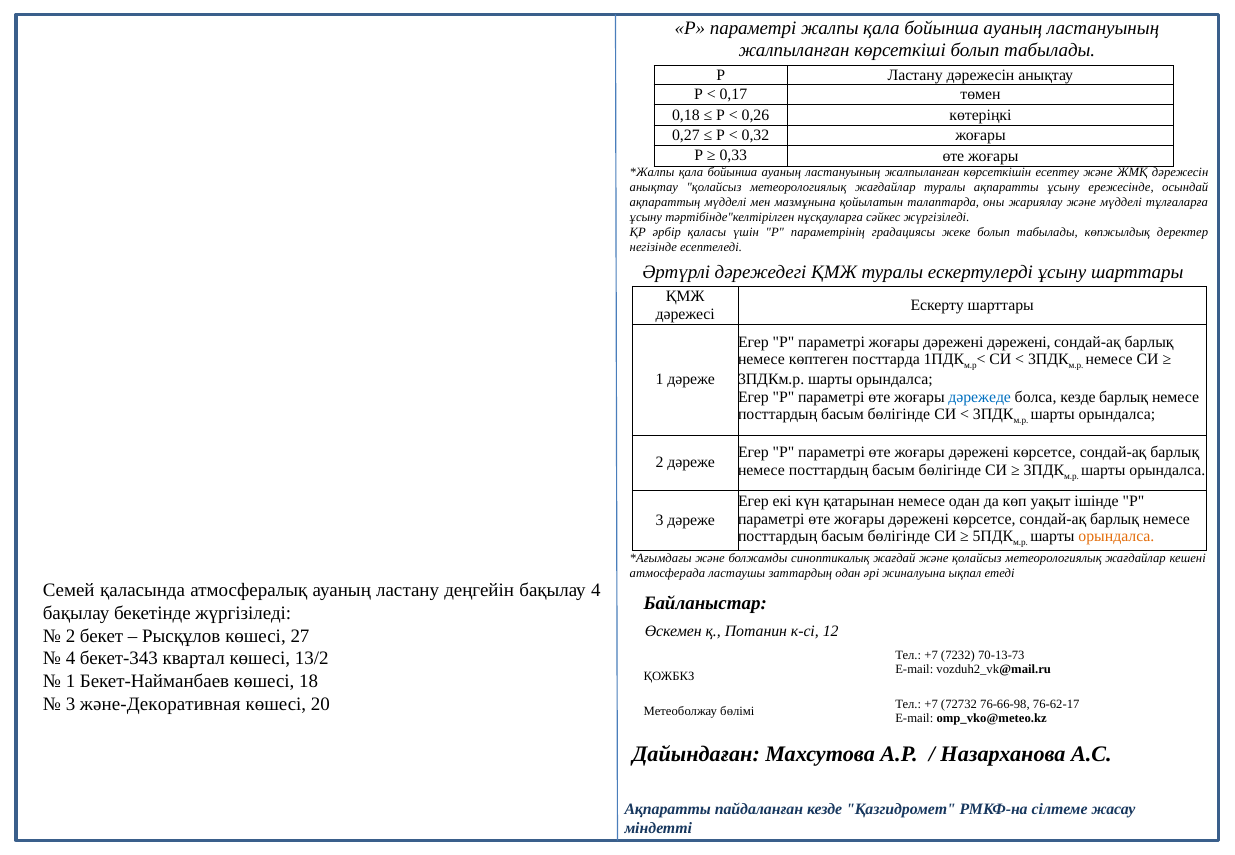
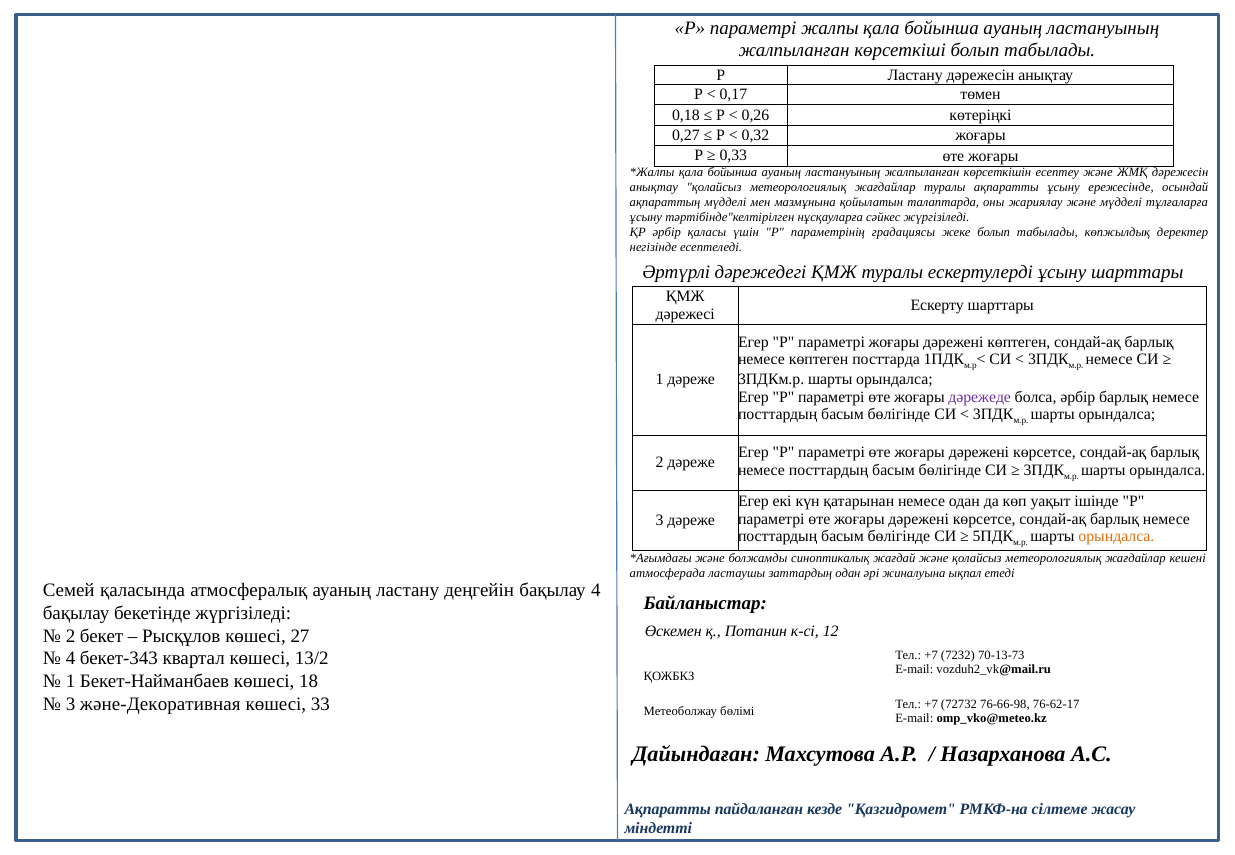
дәрежені дәрежені: дәрежені -> көптеген (1019, 342)
дәрежеде colour: blue -> purple (980, 397)
болса кезде: кезде -> әрбір (1078, 397)
20: 20 -> 33 (320, 704)
